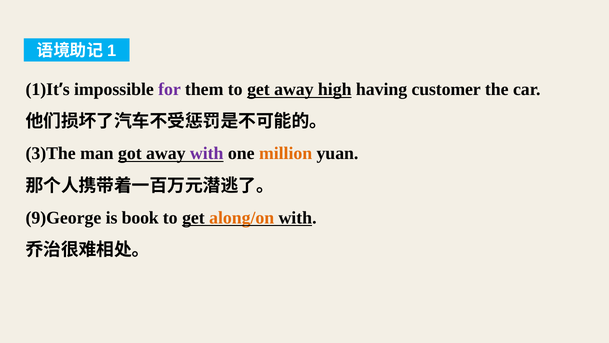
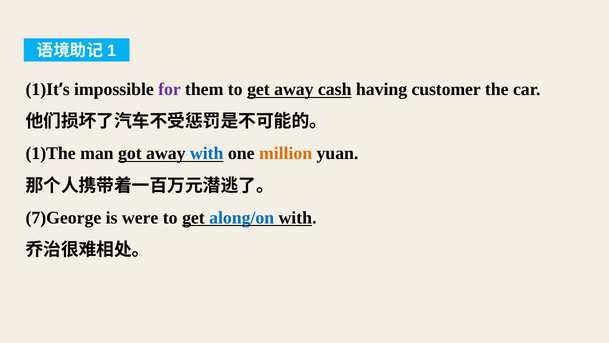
high: high -> cash (335, 89)
3)The: 3)The -> 1)The (51, 153)
with colour: purple -> blue (207, 153)
9)George: 9)George -> 7)George (63, 217)
book: book -> were (140, 217)
along/on colour: orange -> blue (242, 217)
